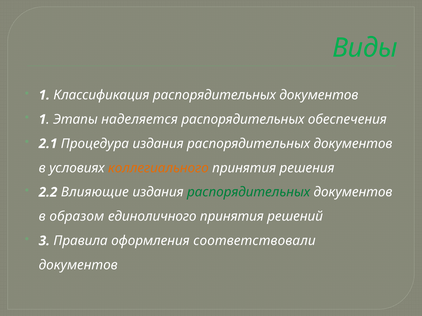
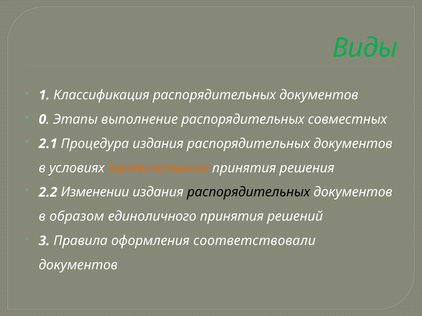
1: 1 -> 0 (42, 120)
наделяется: наделяется -> выполнение (140, 120)
обеспечения: обеспечения -> совместных (347, 120)
Влияющие: Влияющие -> Изменении (95, 193)
распорядительных colour: green -> black (249, 193)
